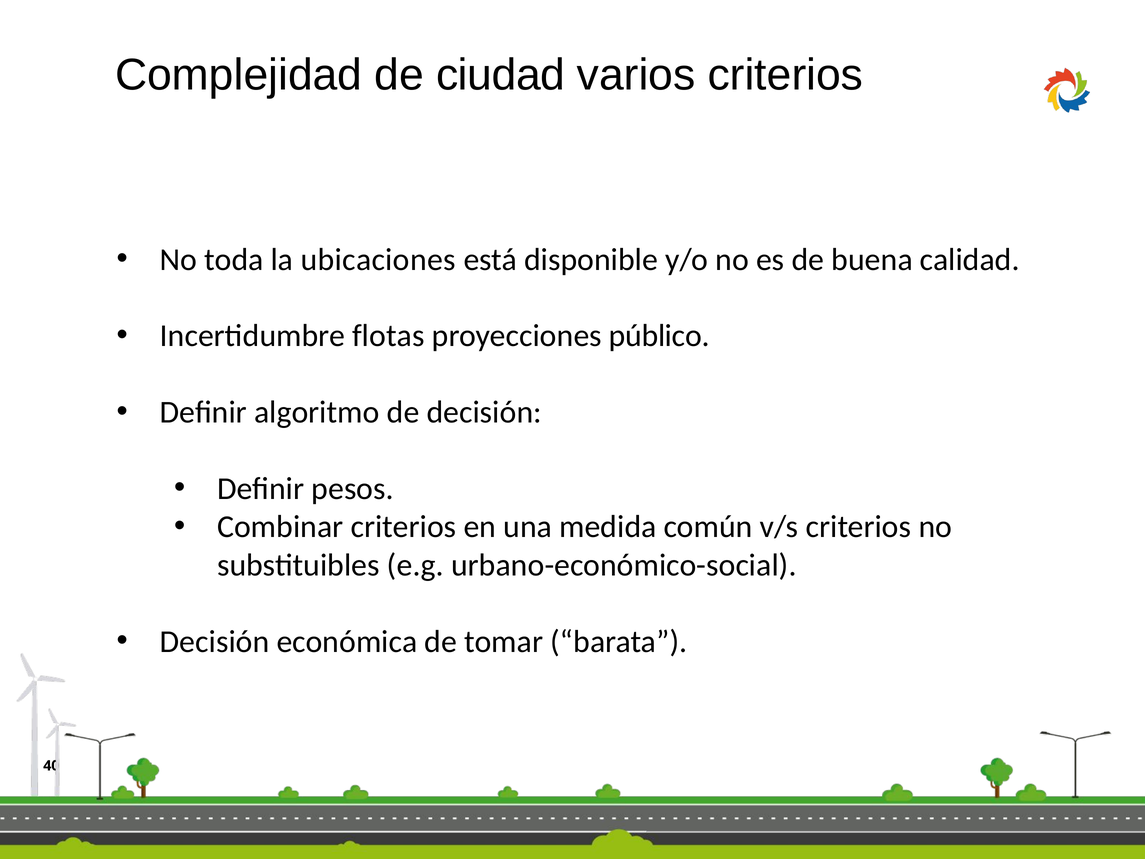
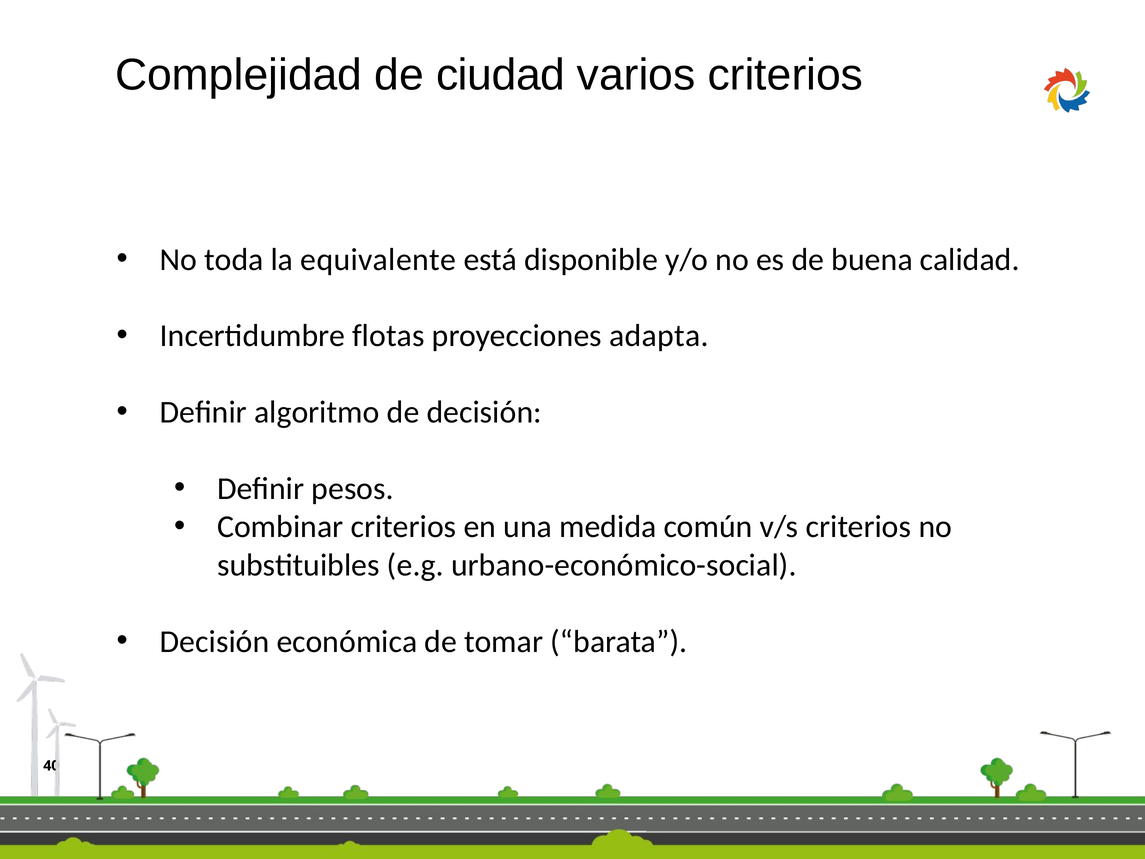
ubicaciones: ubicaciones -> equivalente (378, 260)
público: público -> adapta (659, 336)
